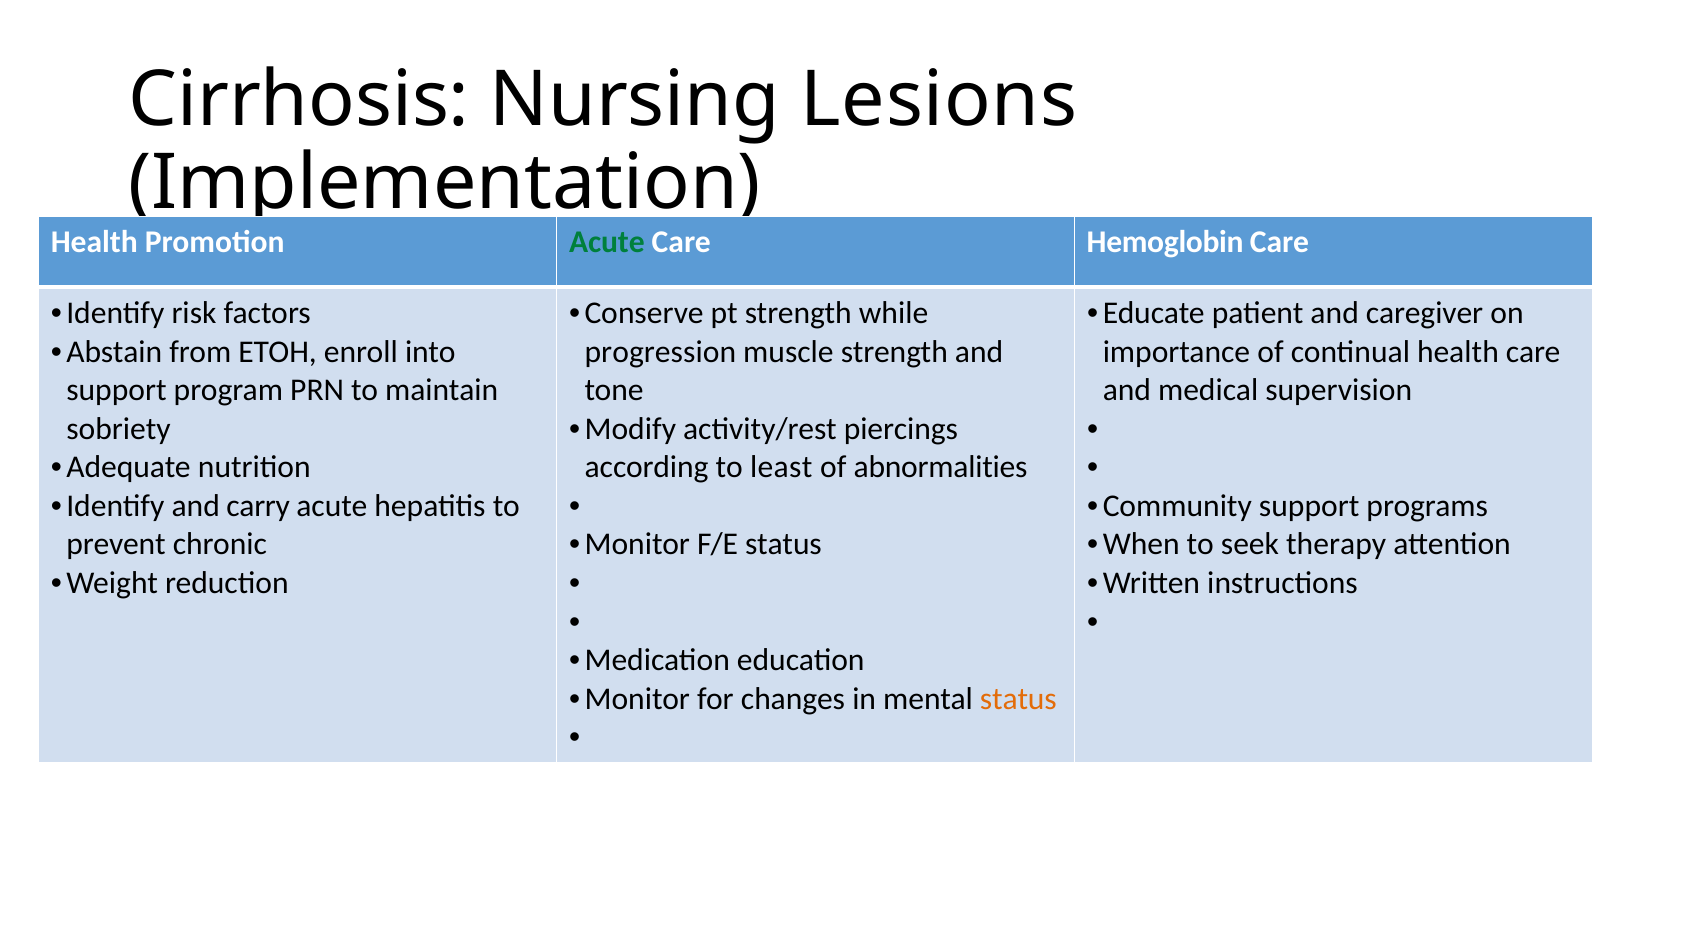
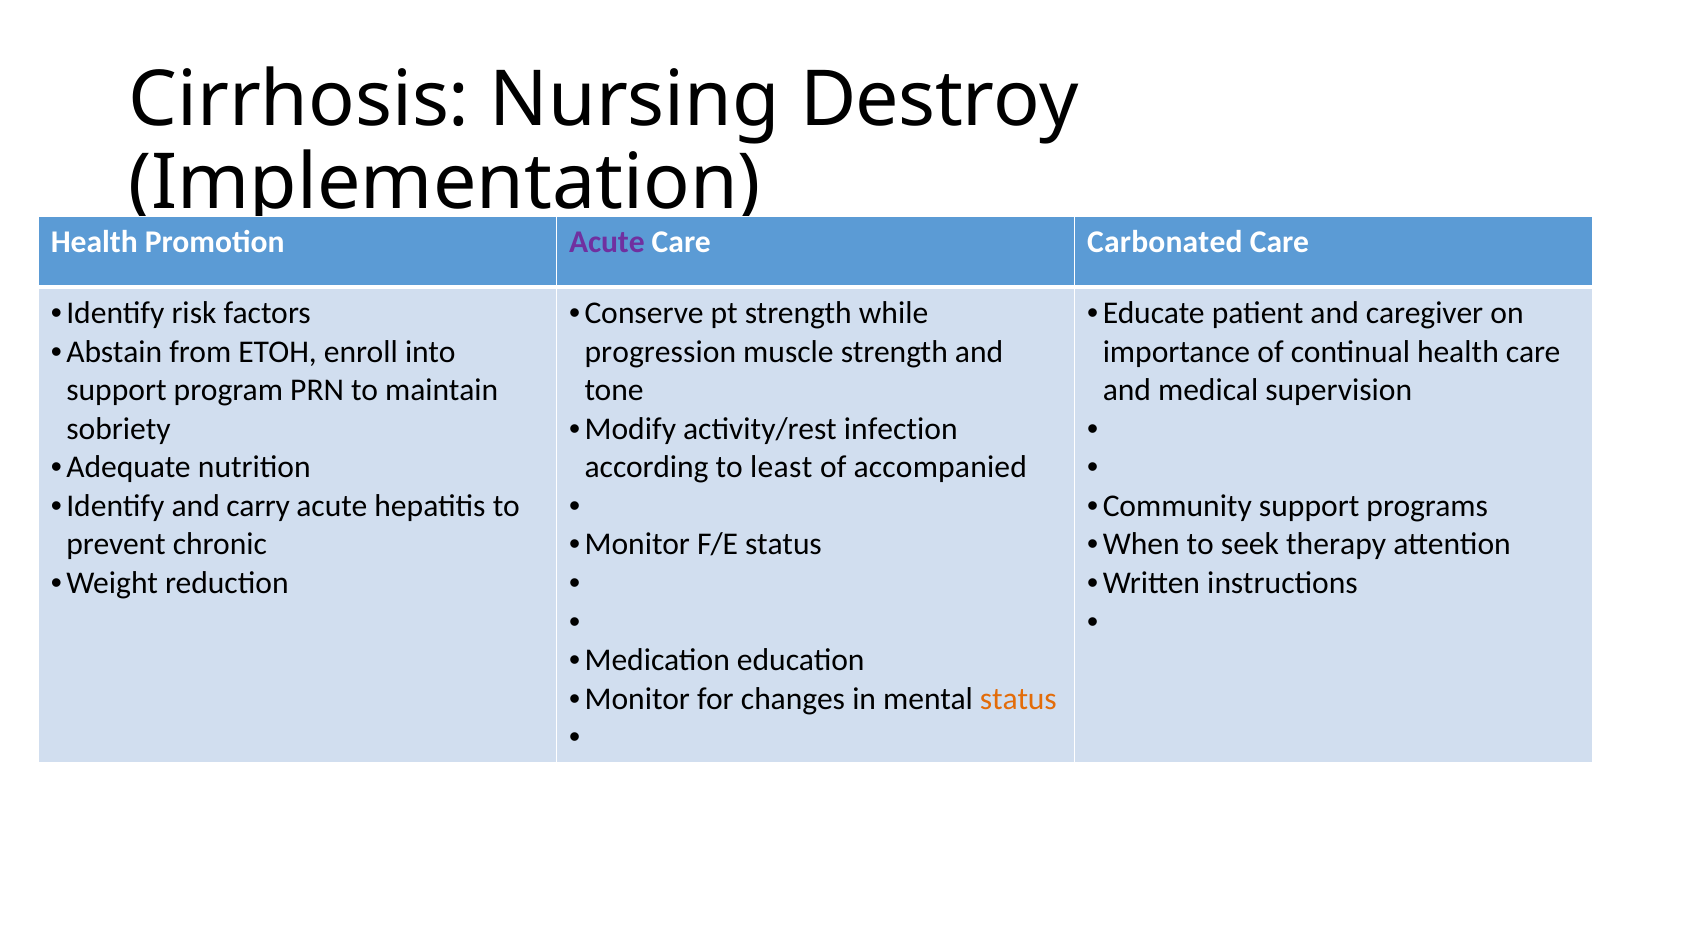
Lesions: Lesions -> Destroy (940, 100)
Acute colour: green -> purple (607, 242)
Hemoglobin: Hemoglobin -> Carbonated (1165, 242)
piercings: piercings -> infection (901, 429)
abnormalities: abnormalities -> accompanied (940, 467)
